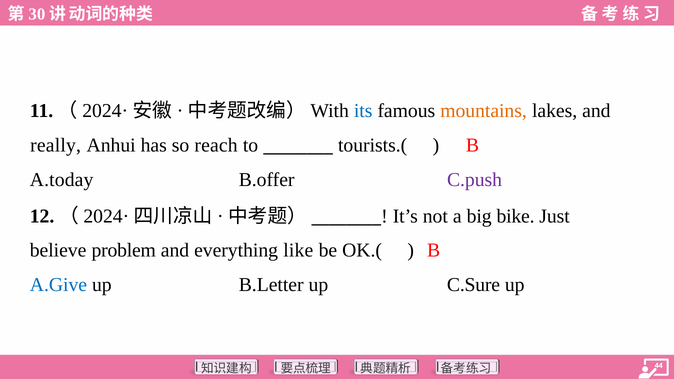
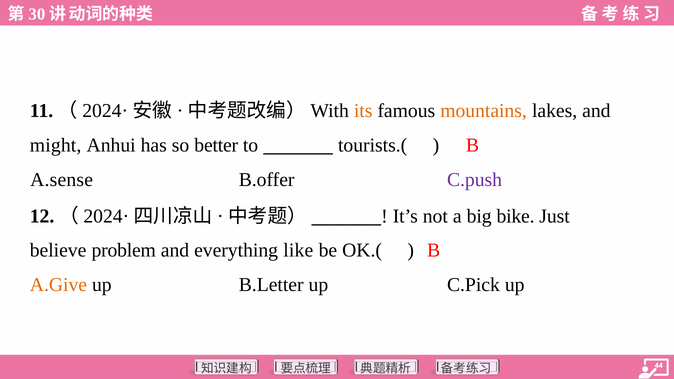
its colour: blue -> orange (363, 111)
really: really -> might (56, 145)
reach: reach -> better (216, 145)
A.today: A.today -> A.sense (62, 180)
A.Give colour: blue -> orange (58, 285)
C.Sure: C.Sure -> C.Pick (473, 285)
